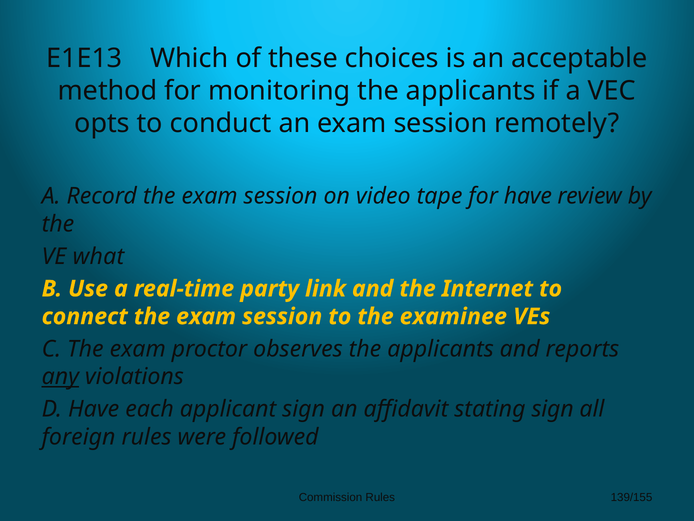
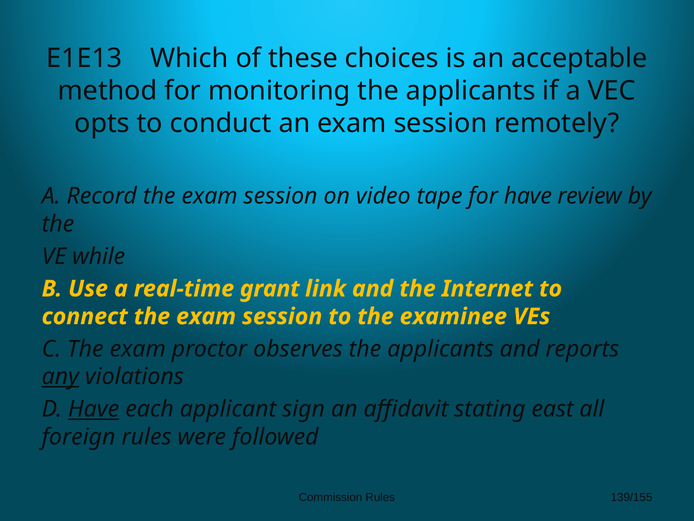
what: what -> while (99, 256)
party: party -> grant (270, 288)
Have underline: none -> present (94, 409)
stating sign: sign -> east (553, 409)
